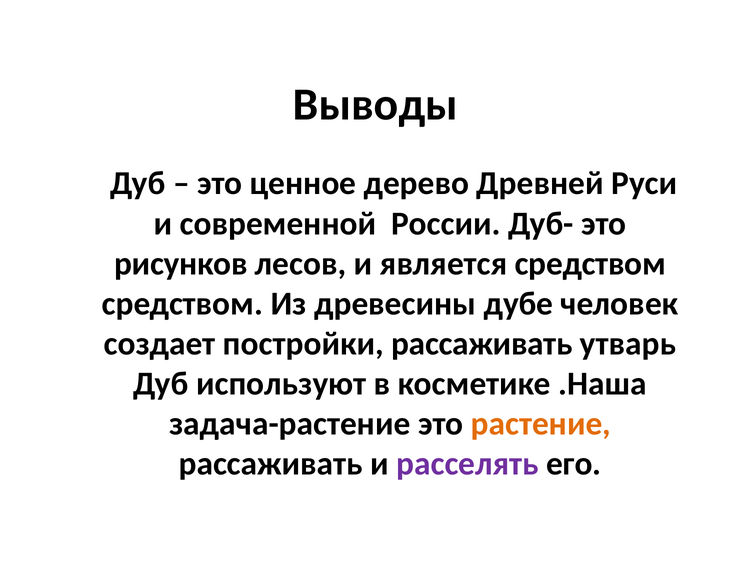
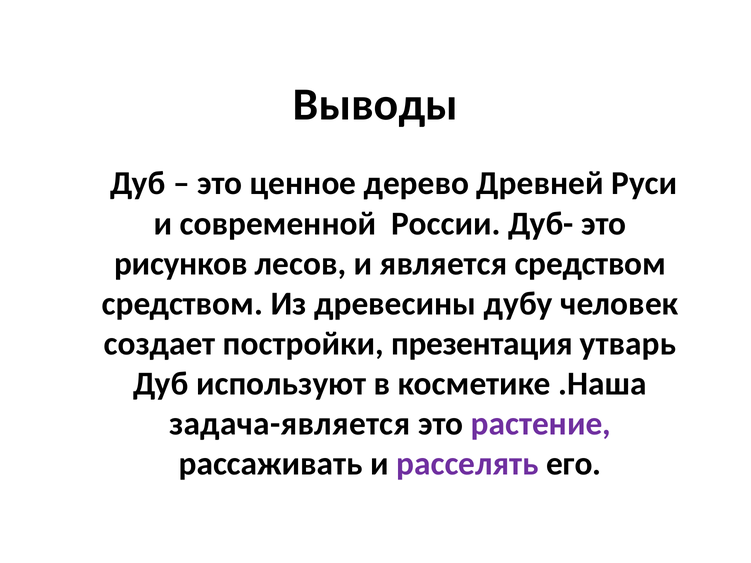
дубе: дубе -> дубу (518, 304)
постройки рассаживать: рассаживать -> презентация (482, 344)
задача-растение: задача-растение -> задача-является (290, 424)
растение colour: orange -> purple (541, 424)
